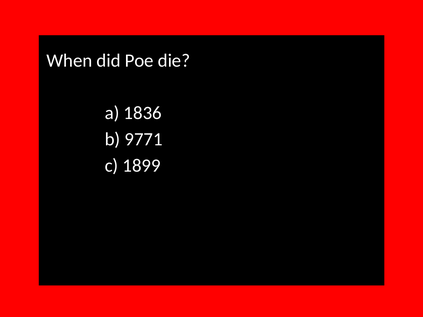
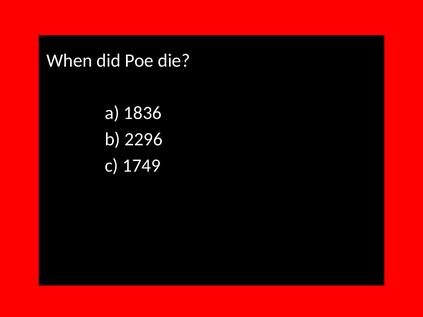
9771: 9771 -> 2296 (144, 140)
1899: 1899 -> 1749 (142, 166)
